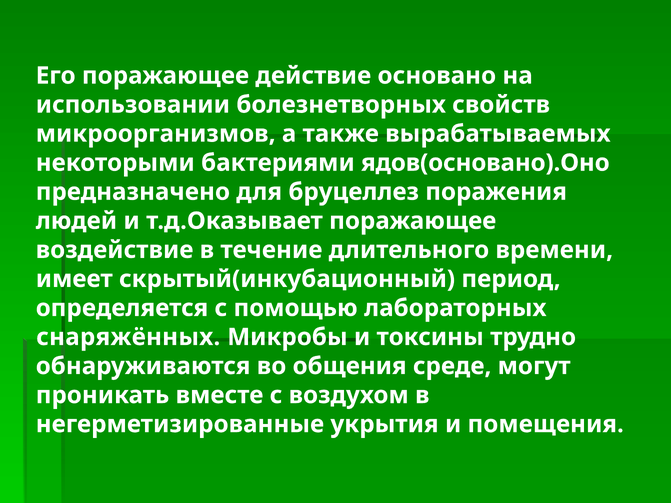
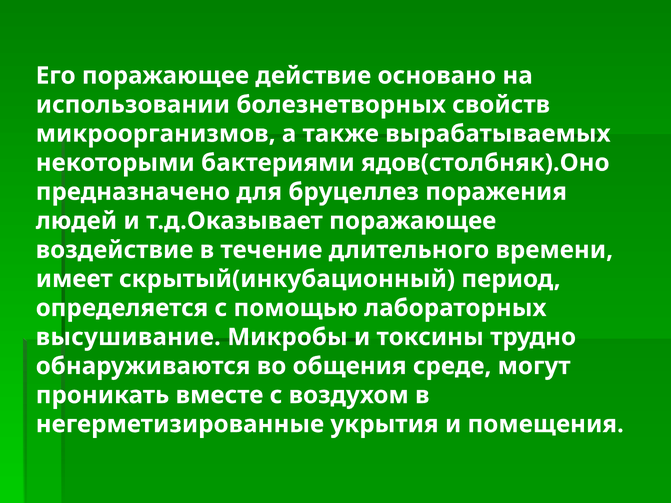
ядов(основано).Оно: ядов(основано).Оно -> ядов(столбняк).Оно (485, 163)
снаряжённых: снаряжённых -> высушивание (128, 337)
